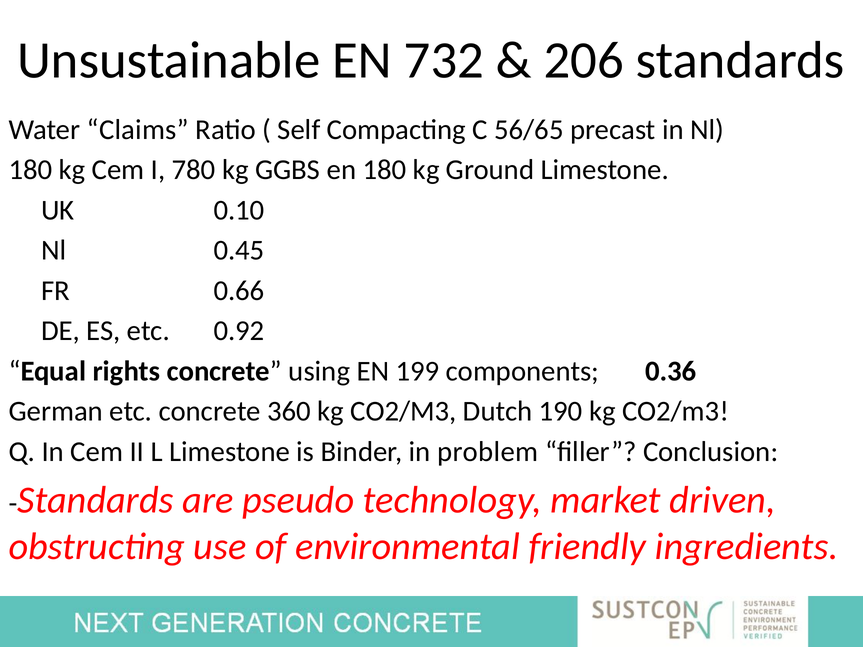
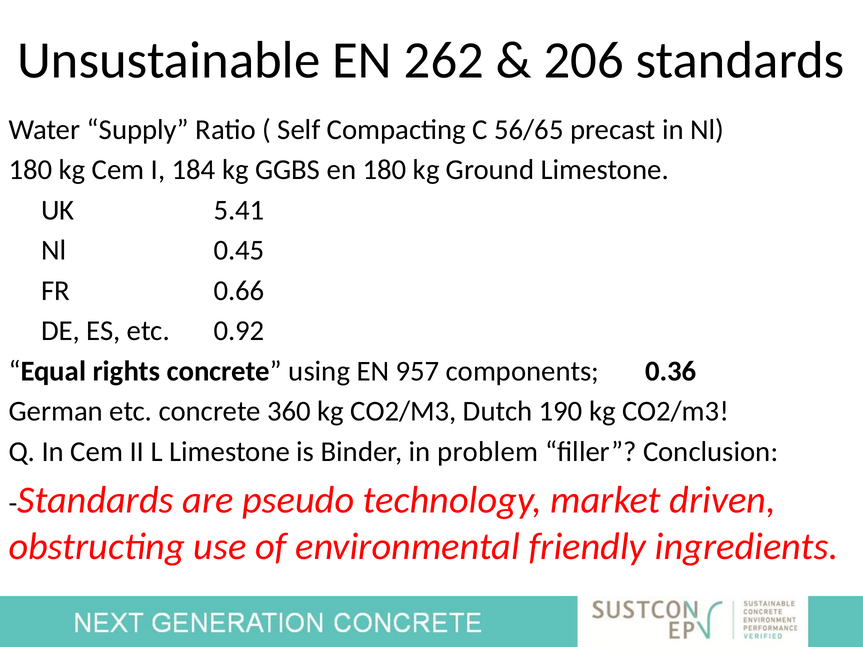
732: 732 -> 262 (444, 61)
Claims: Claims -> Supply (138, 130)
780: 780 -> 184 (194, 170)
0.10: 0.10 -> 5.41 (239, 210)
199: 199 -> 957 (418, 371)
